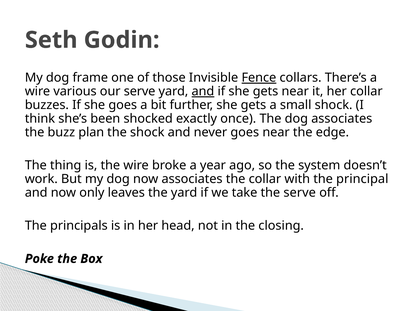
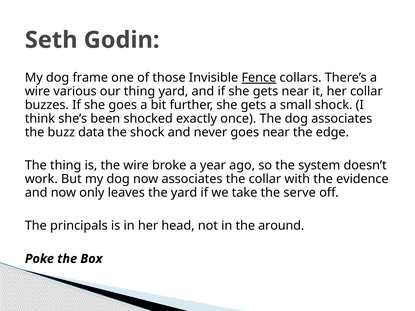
our serve: serve -> thing (140, 91)
and underline: present -> none (203, 91)
plan: plan -> data (91, 133)
principal: principal -> evidence (362, 179)
closing: closing -> around (281, 226)
